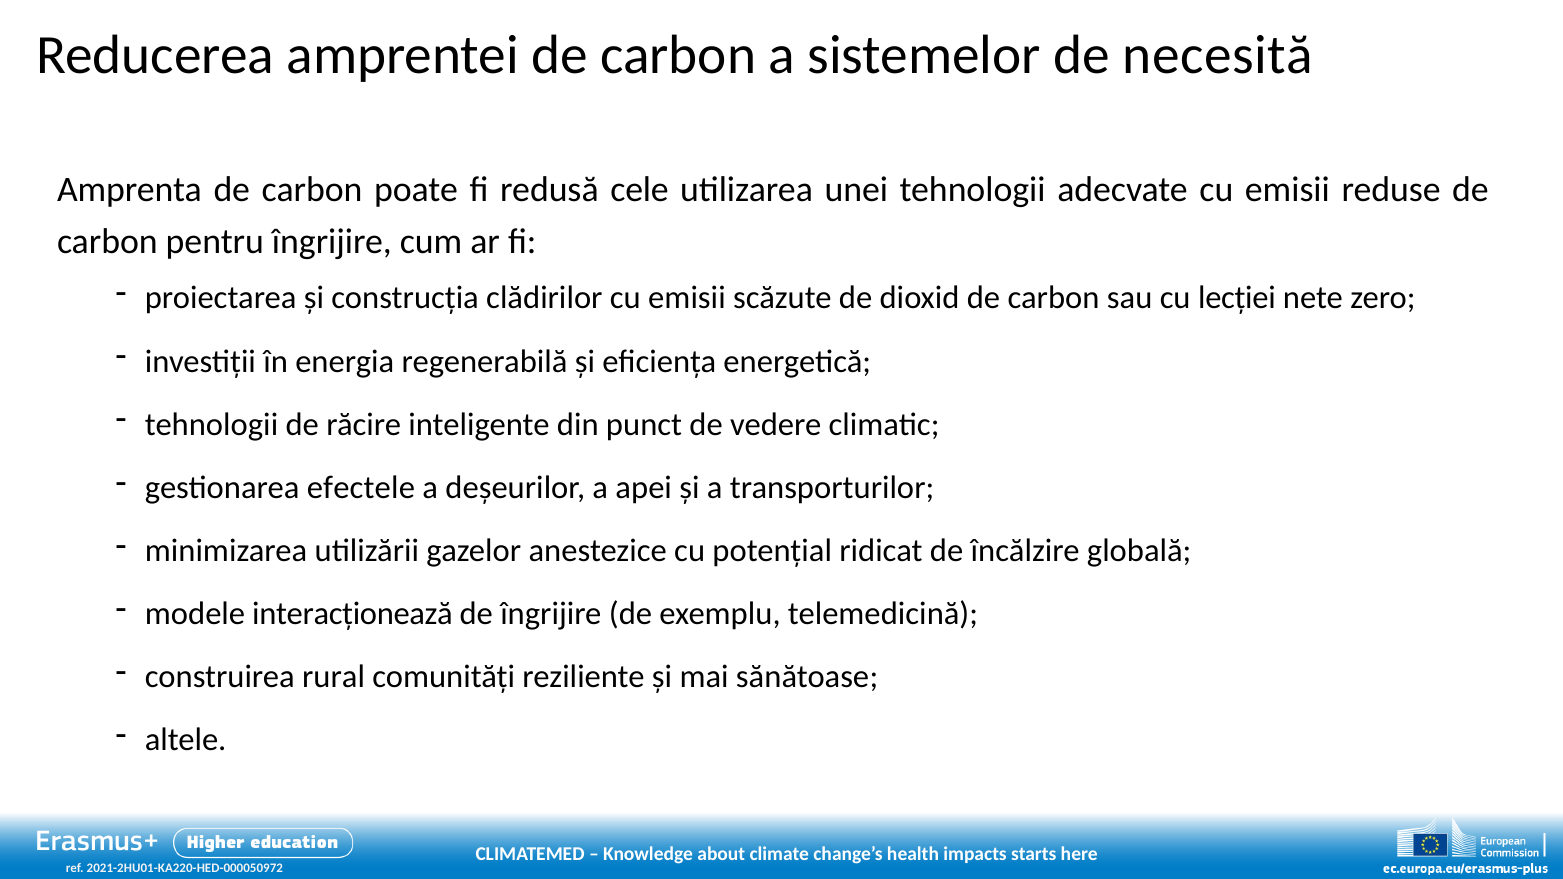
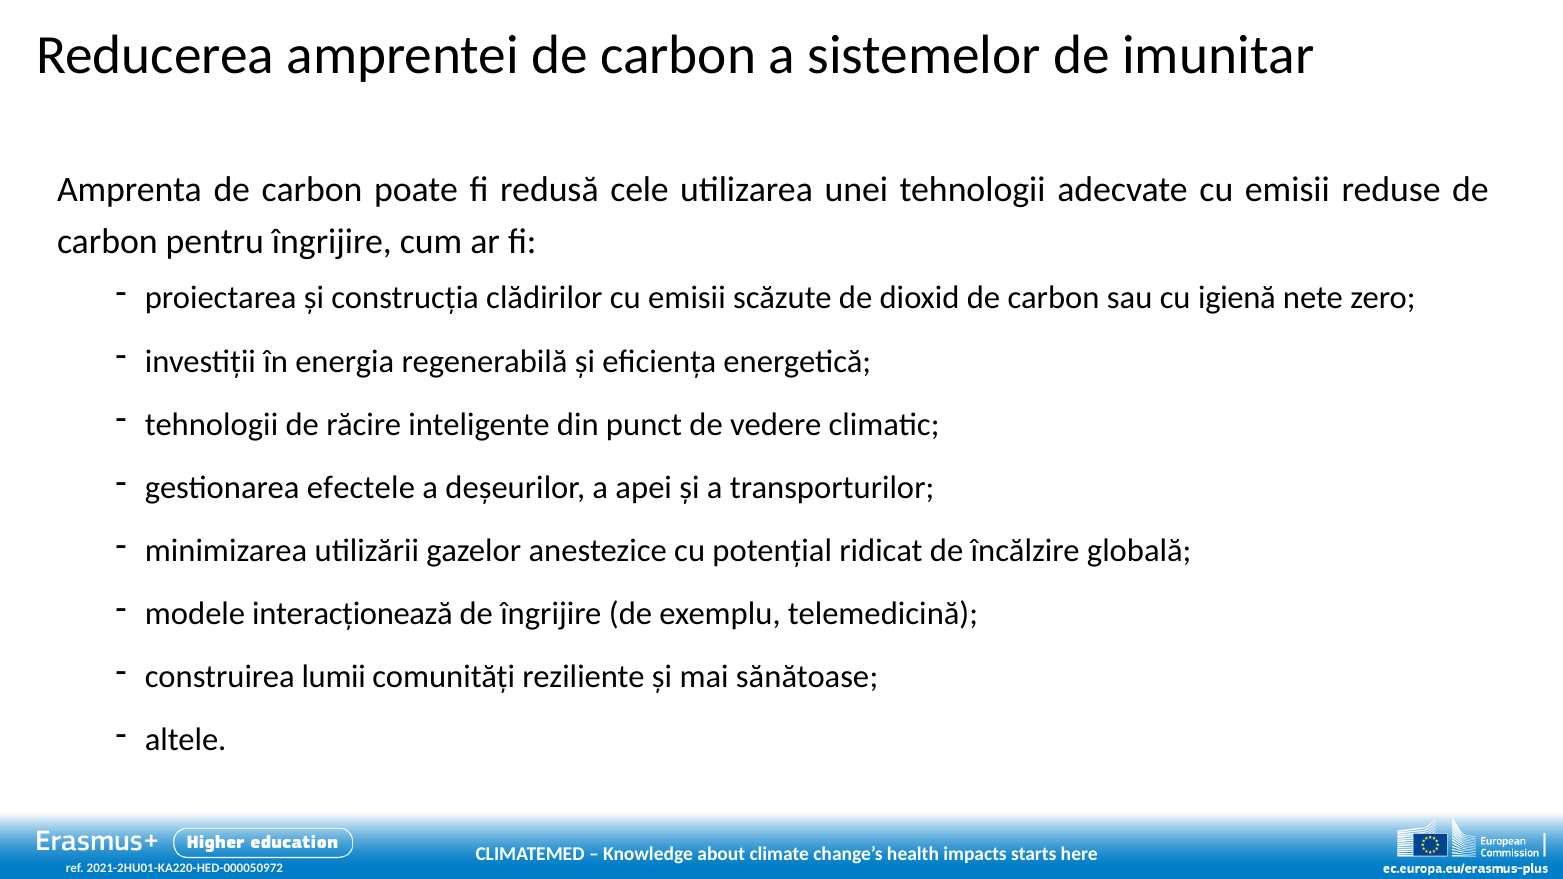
necesită: necesită -> imunitar (1218, 55)
lecției: lecției -> igienă (1237, 298)
rural: rural -> lumii (334, 677)
